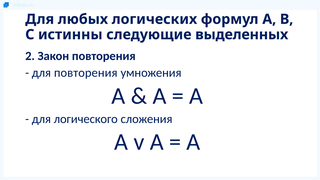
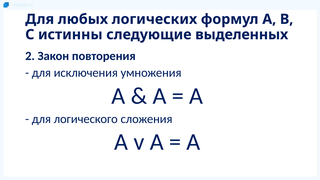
для повторения: повторения -> исключения (86, 73)
